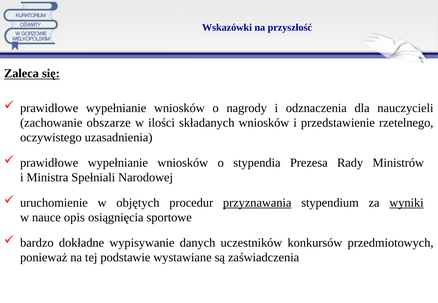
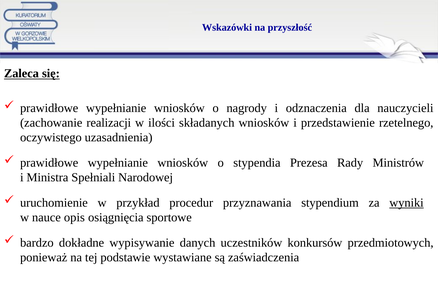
obszarze: obszarze -> realizacji (109, 123)
objętych: objętych -> przykład (138, 203)
przyznawania underline: present -> none (257, 203)
